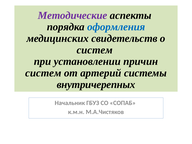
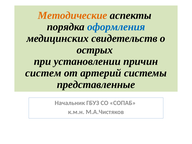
Методические colour: purple -> orange (73, 15)
систем: систем -> острых (95, 50)
внутричерепных: внутричерепных -> представленные (96, 85)
